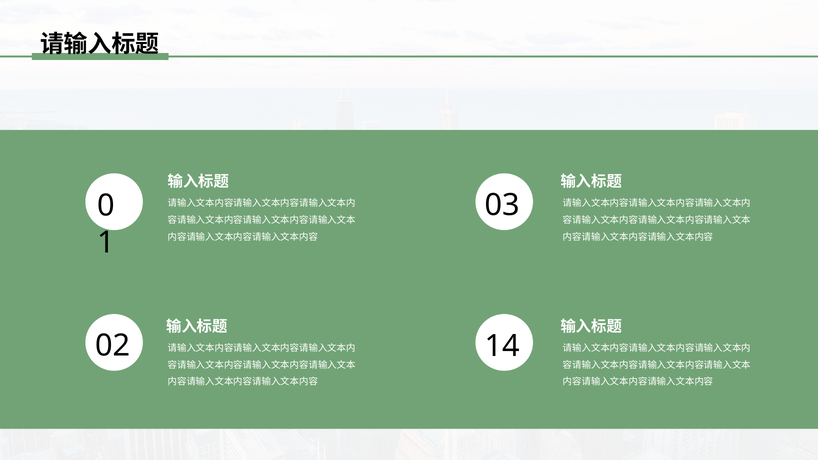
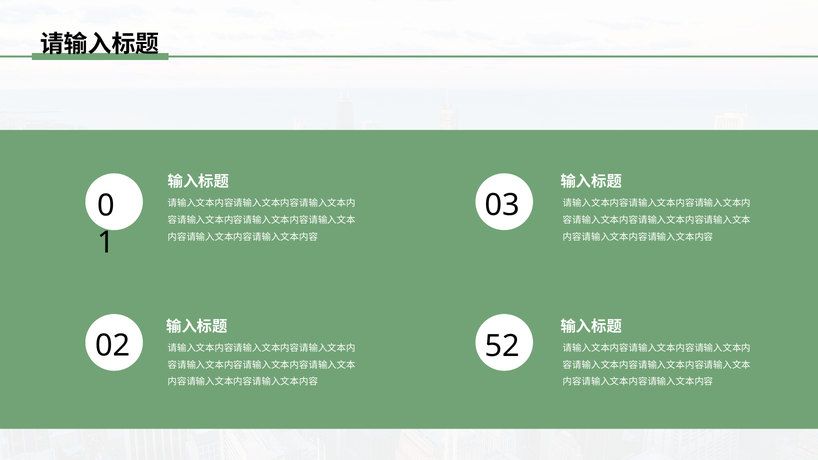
14: 14 -> 52 (502, 346)
